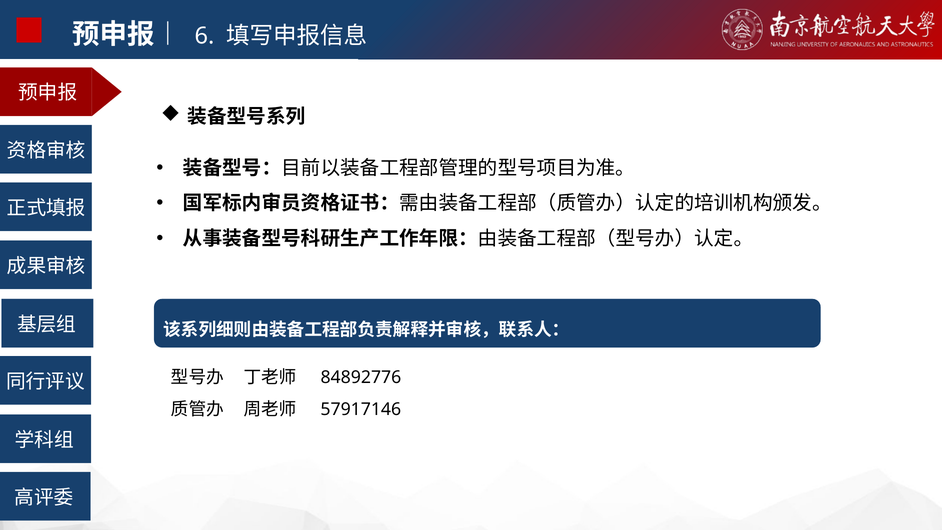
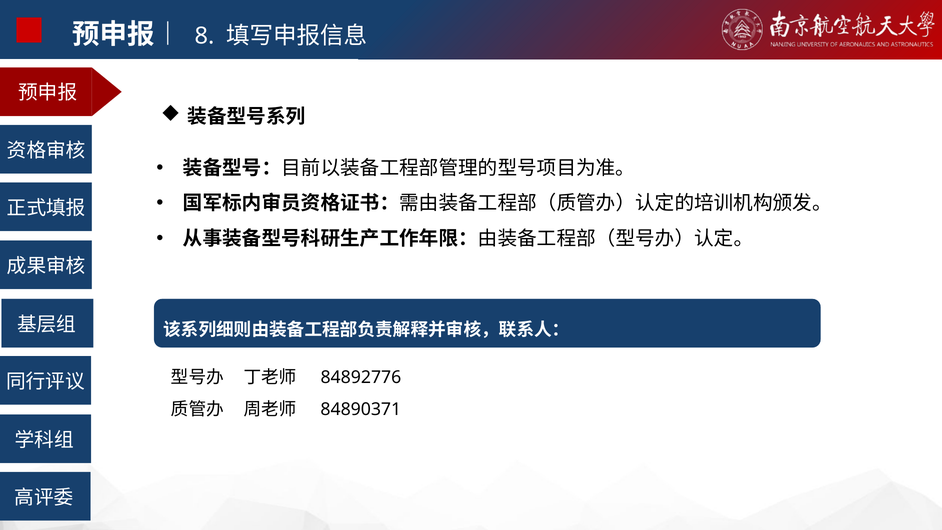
6: 6 -> 8 (205, 36)
57917146: 57917146 -> 84890371 (361, 409)
